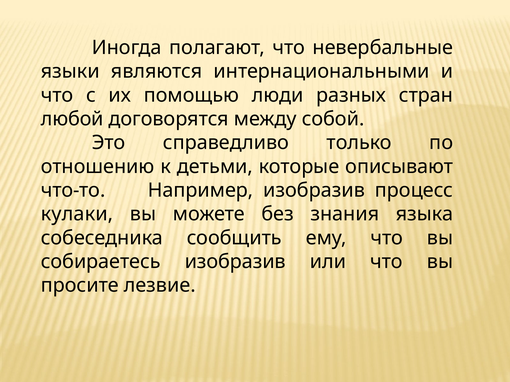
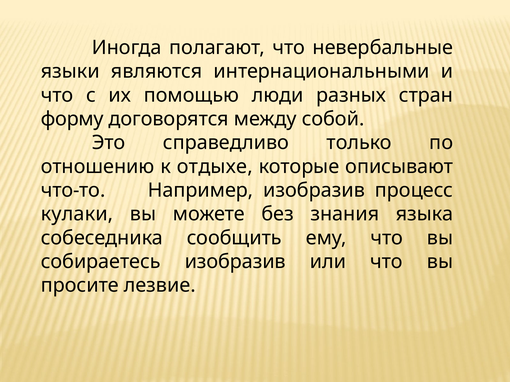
любой: любой -> форму (72, 119)
детьми: детьми -> отдыхе (215, 167)
